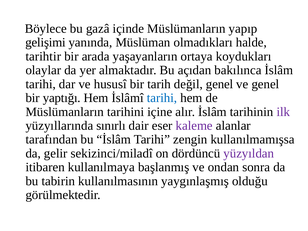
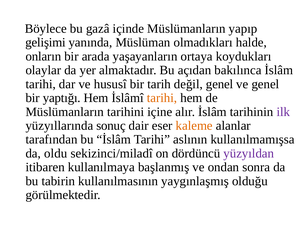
tarihtir: tarihtir -> onların (43, 56)
tarihi colour: blue -> orange (162, 98)
sınırlı: sınırlı -> sonuç (111, 126)
kaleme colour: purple -> orange (194, 126)
zengin: zengin -> aslının (190, 139)
gelir: gelir -> oldu (56, 153)
